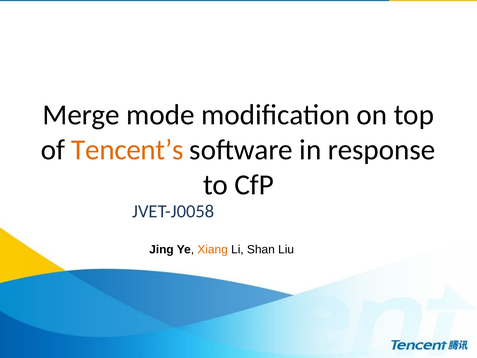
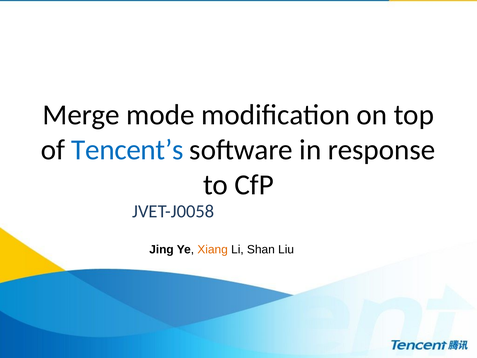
Tencent’s colour: orange -> blue (127, 150)
